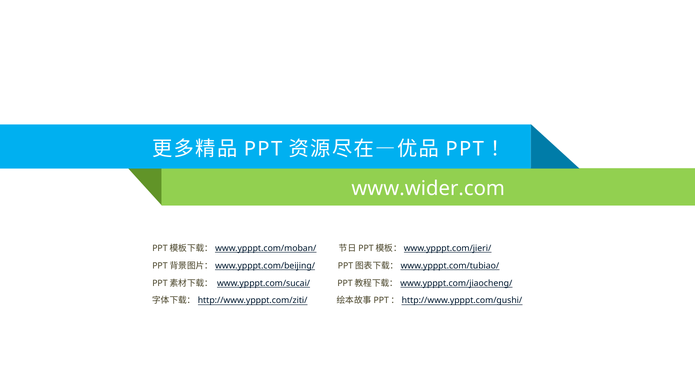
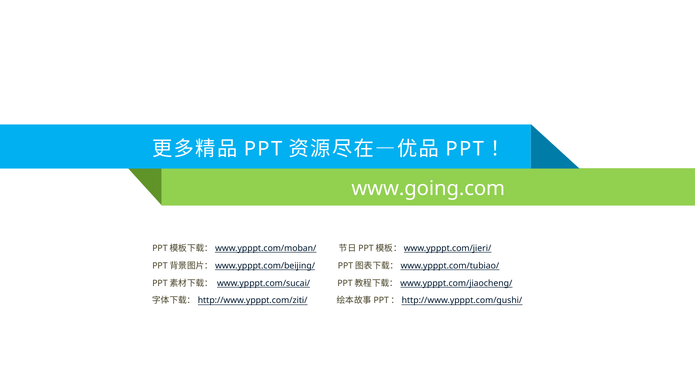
www.wider.com: www.wider.com -> www.going.com (428, 188)
